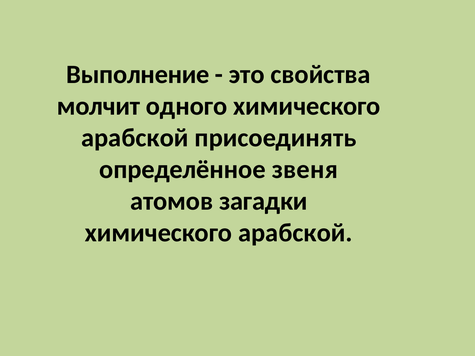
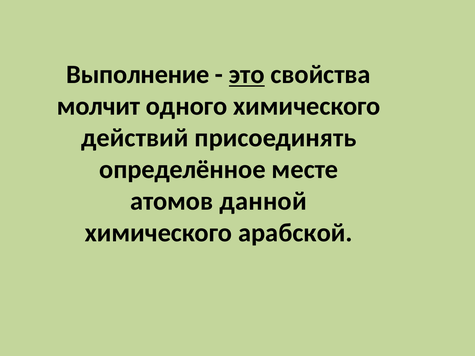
это underline: none -> present (247, 75)
арабской: арабской -> действий (135, 138)
звеня: звеня -> месте (305, 170)
загадки: загадки -> данной (263, 201)
